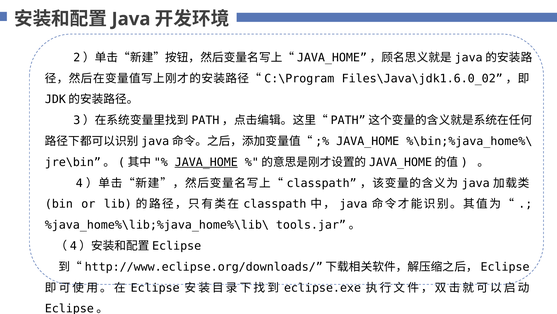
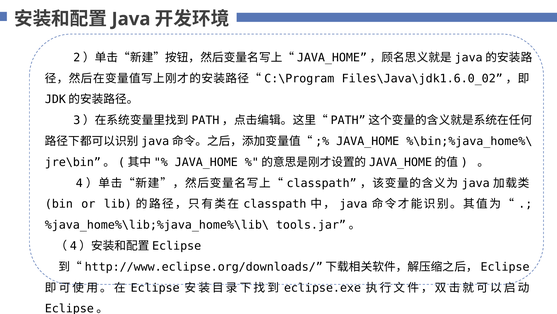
JAVA_HOME underline: present -> none (206, 162)
